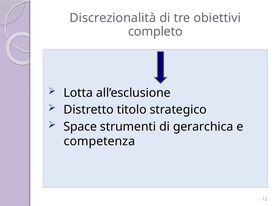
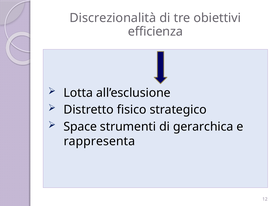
completo: completo -> efficienza (155, 32)
titolo: titolo -> fisico (132, 109)
competenza: competenza -> rappresenta (99, 141)
